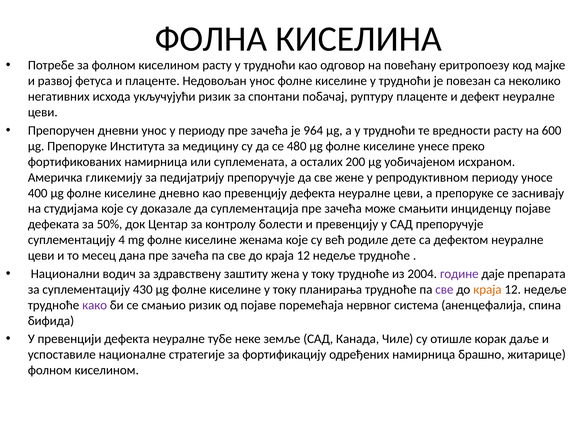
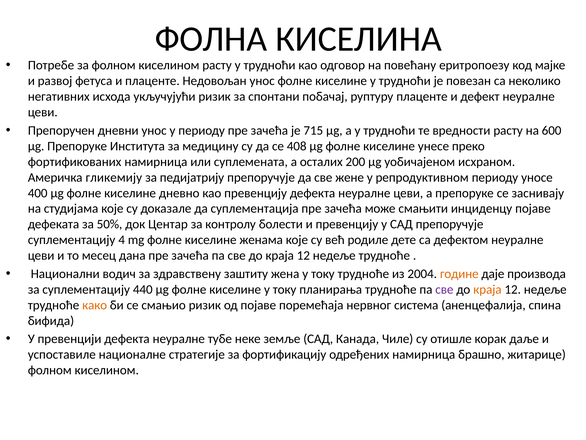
964: 964 -> 715 (313, 130)
480: 480 -> 408 (297, 146)
године colour: purple -> orange (459, 274)
препарата: препарата -> производа (537, 274)
430: 430 -> 440 (143, 289)
како colour: purple -> orange (95, 305)
